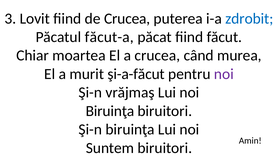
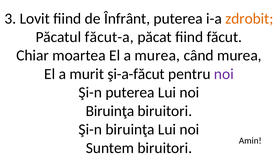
de Crucea: Crucea -> Înfrânt (127, 19)
zdrobit colour: blue -> orange (249, 19)
a crucea: crucea -> murea (157, 56)
Şi-n vrăjmaş: vrăjmaş -> puterea (130, 93)
